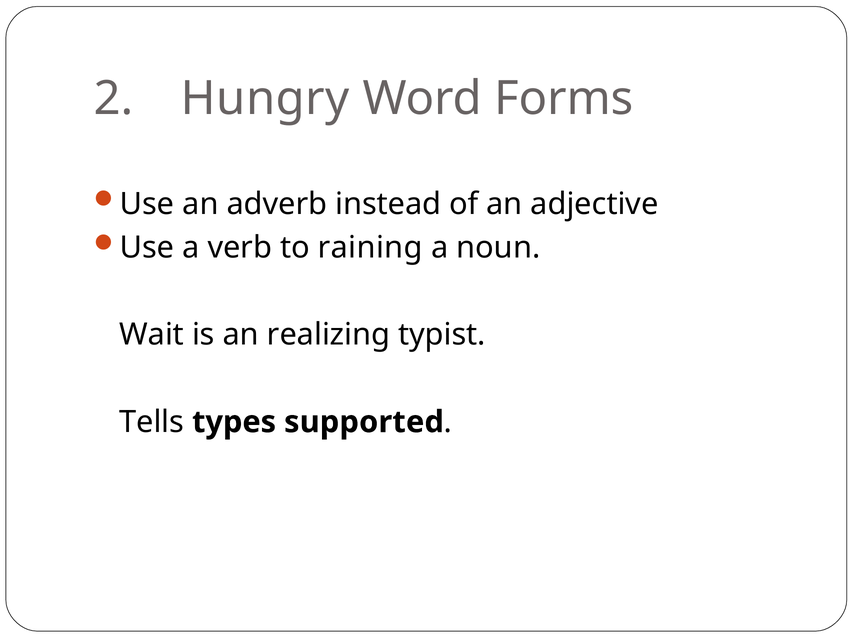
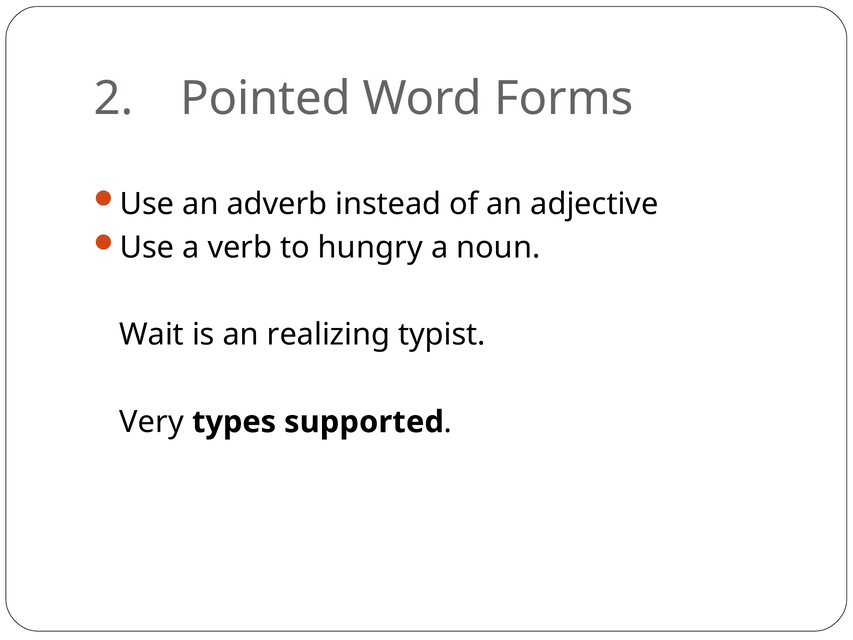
Hungry: Hungry -> Pointed (265, 99)
raining: raining -> hungry (370, 247)
Tells: Tells -> Very (152, 422)
